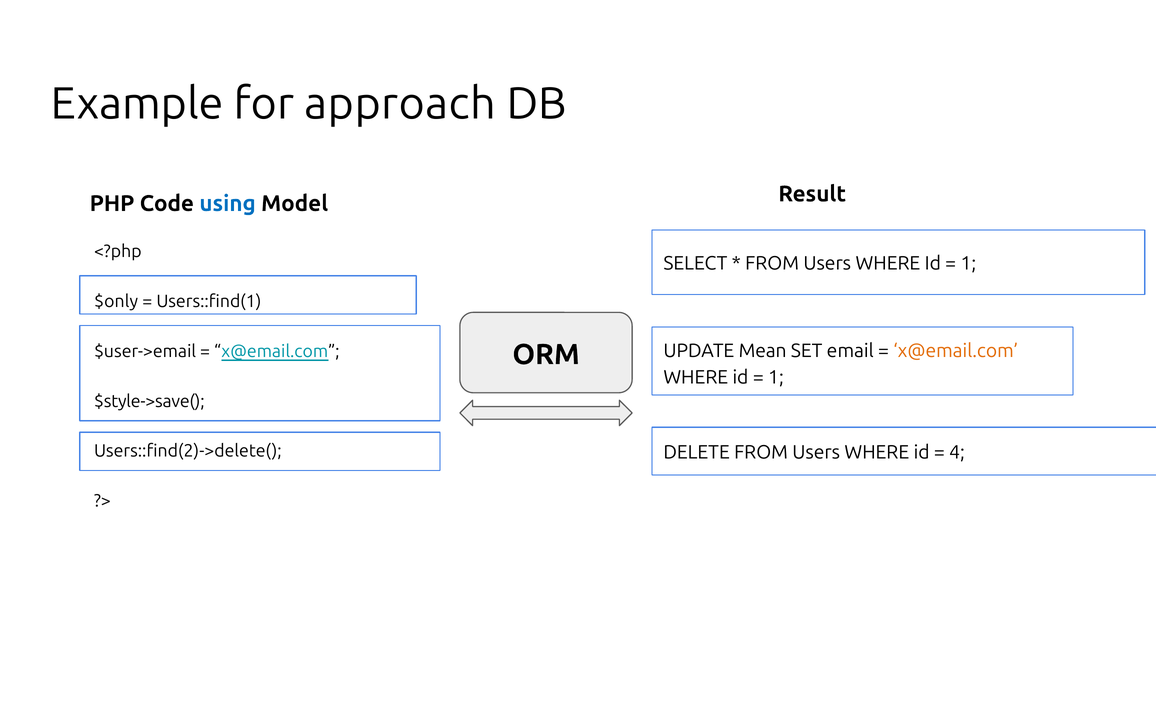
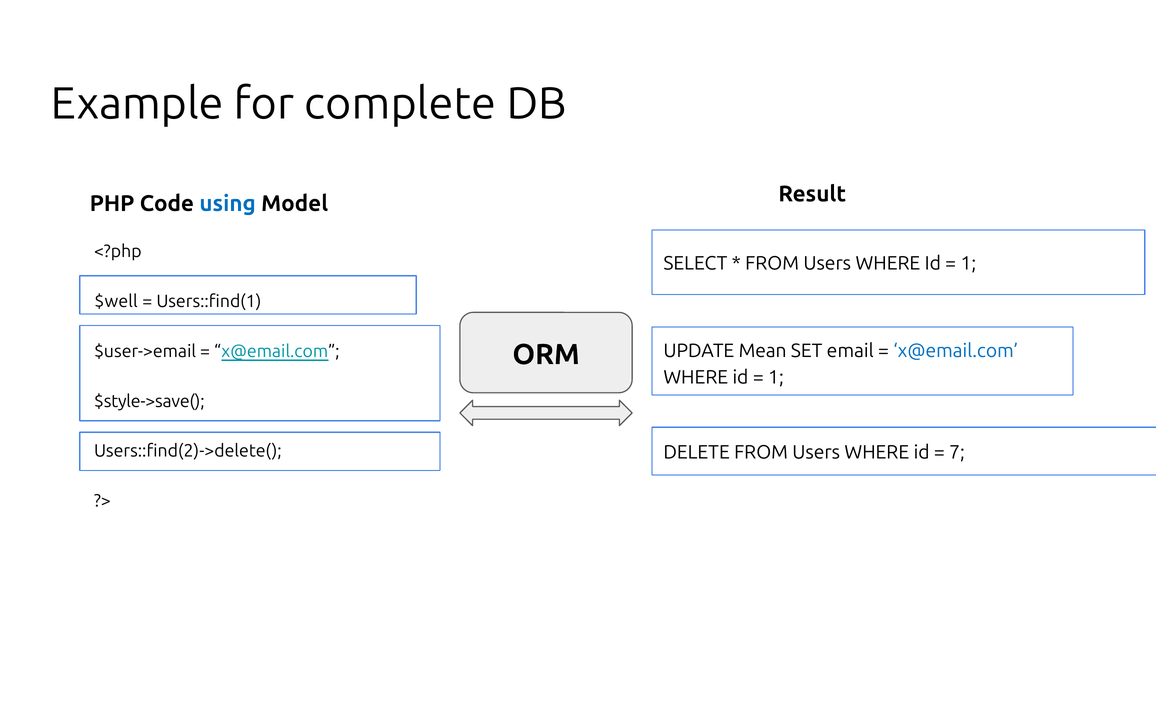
approach: approach -> complete (400, 104)
$only: $only -> $well (116, 301)
x@email.com colour: orange -> blue (956, 351)
4: 4 -> 7 (957, 453)
